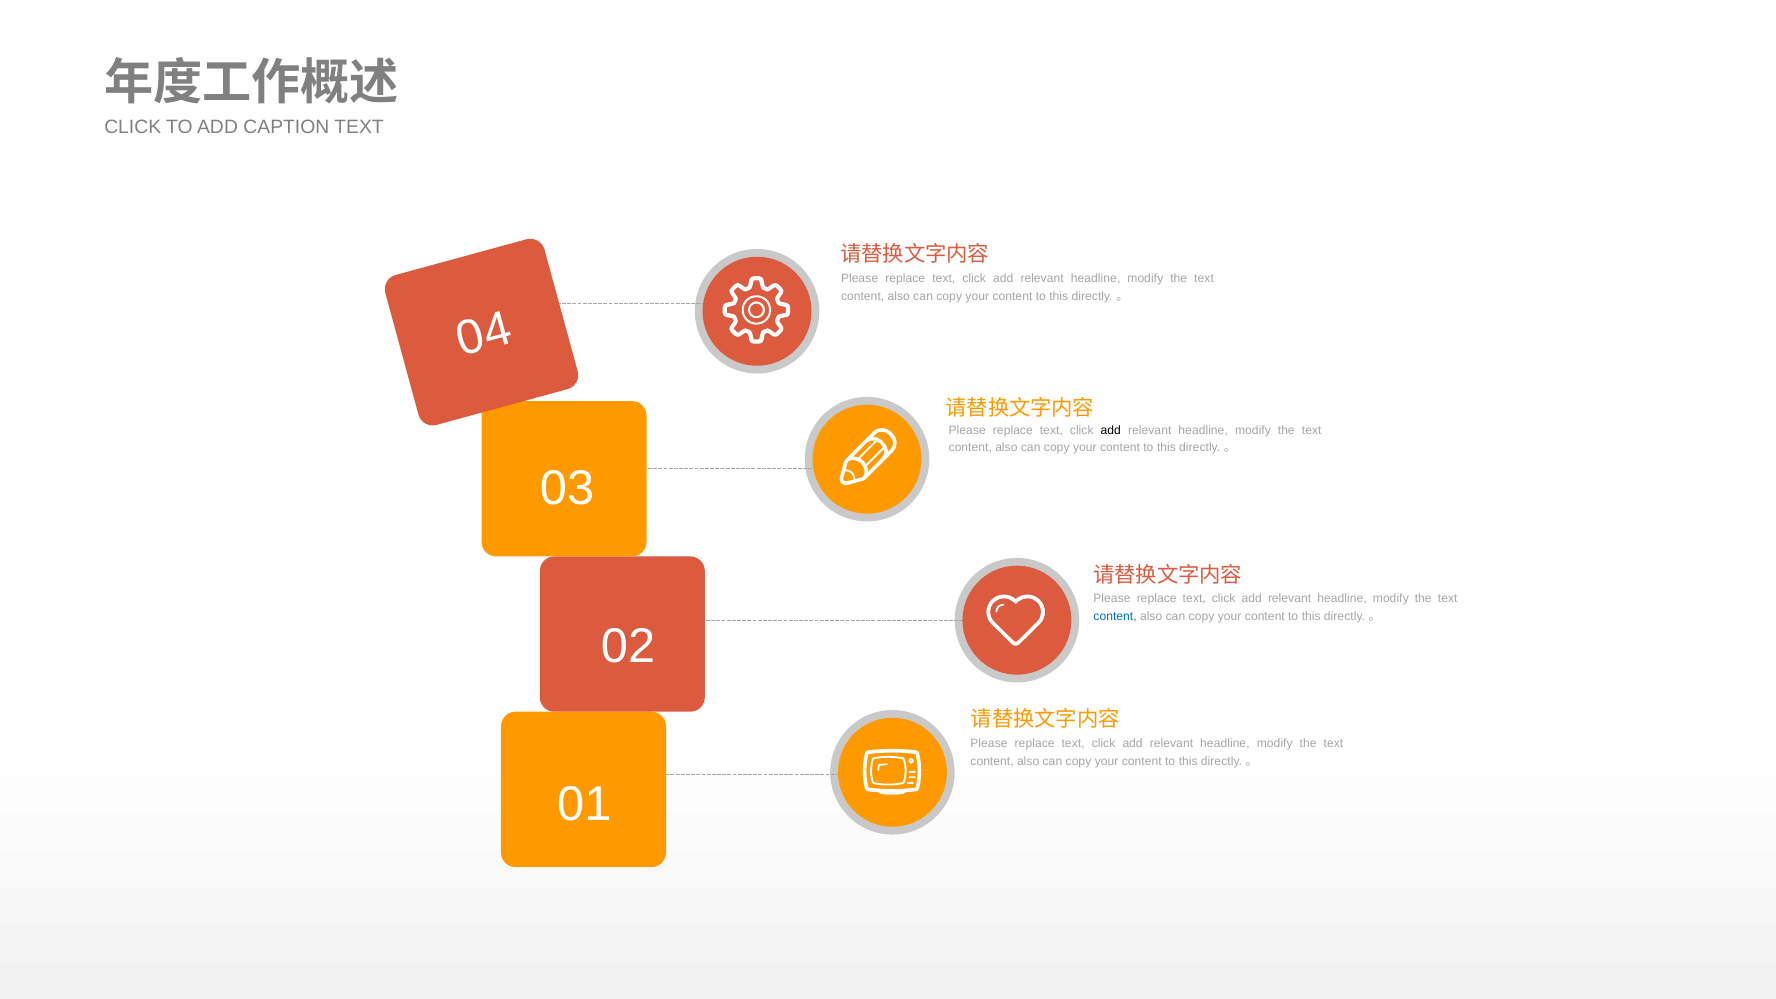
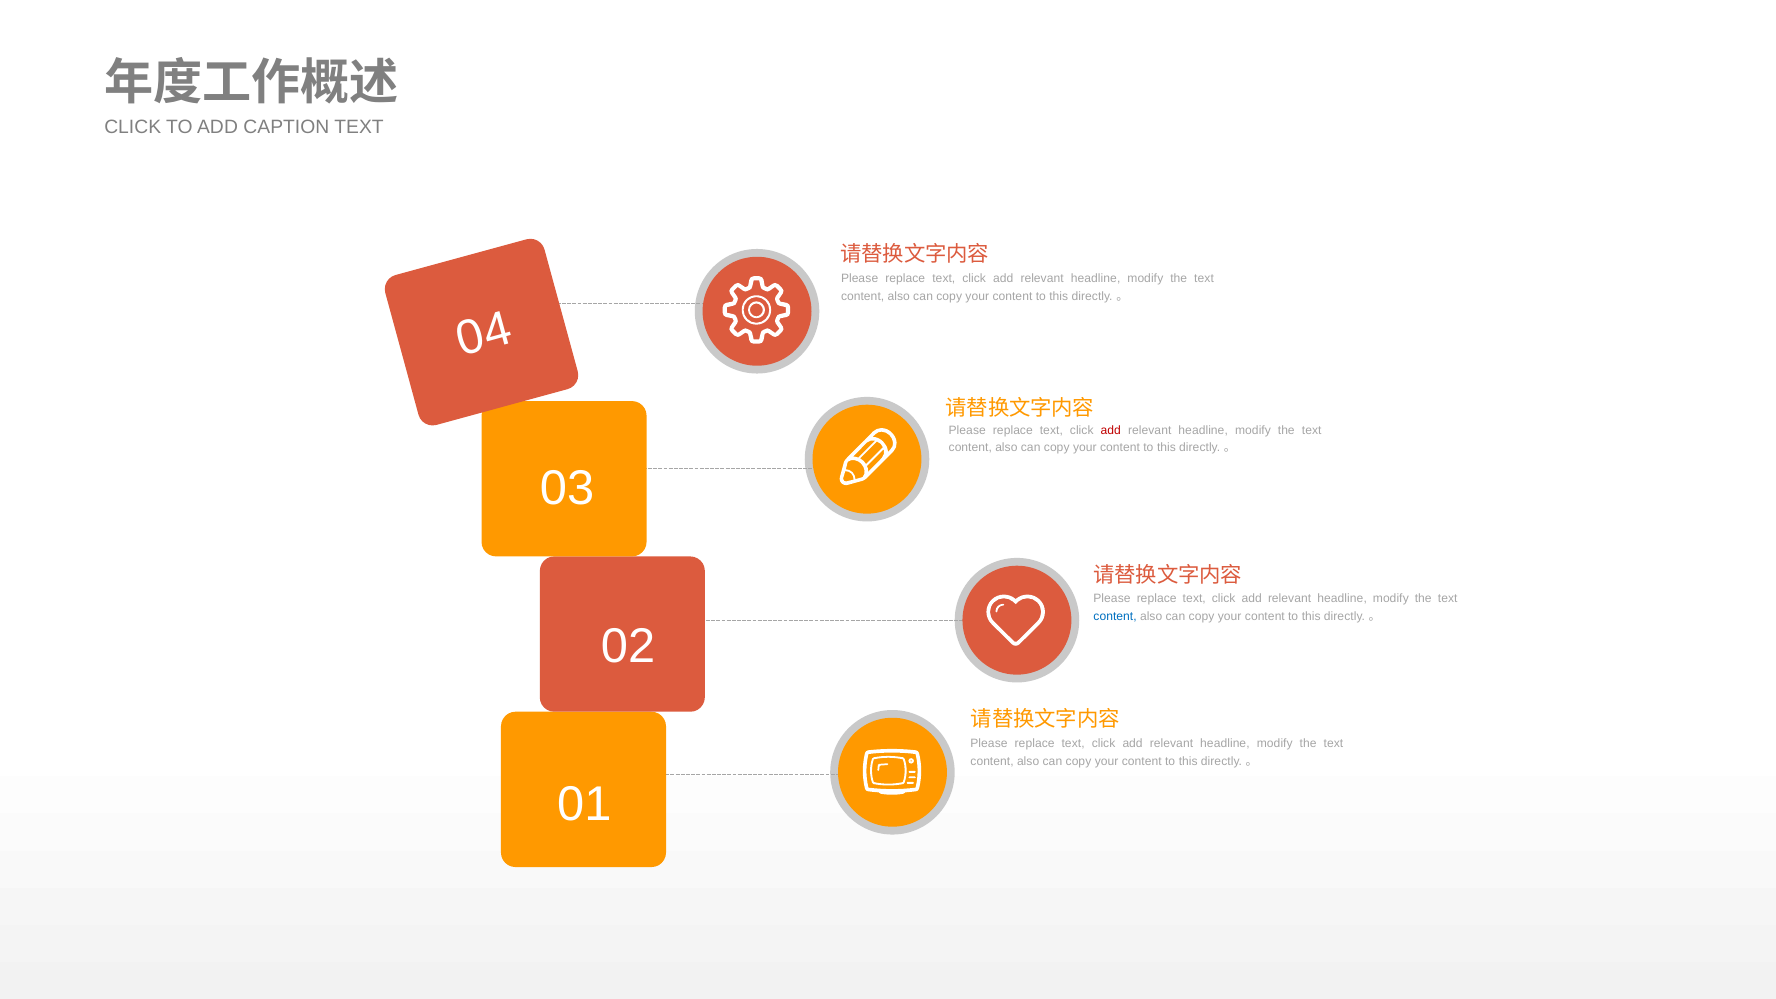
add colour: black -> red (1111, 430)
